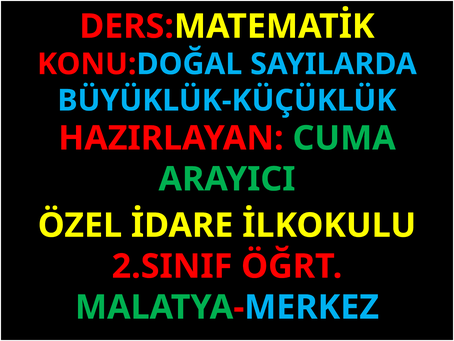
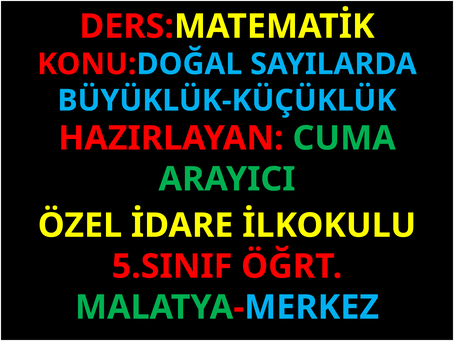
2.SINIF: 2.SINIF -> 5.SINIF (172, 266)
